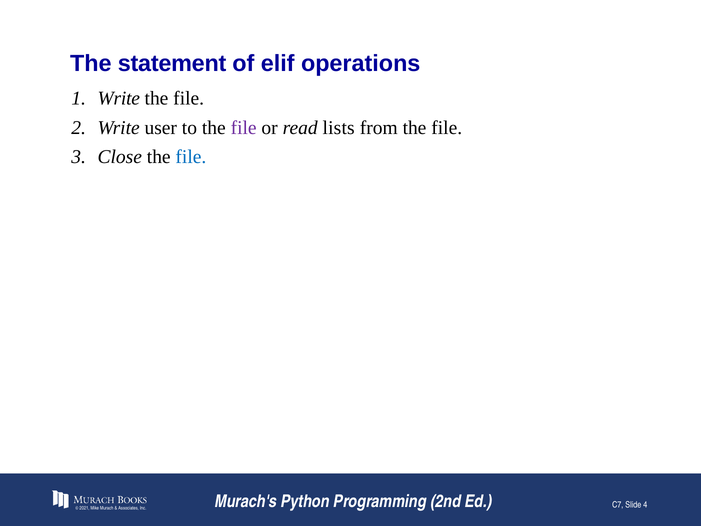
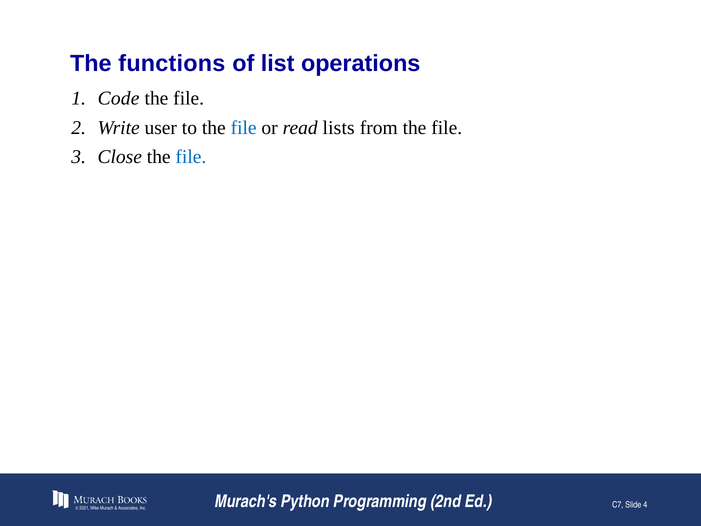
statement: statement -> functions (172, 64)
elif: elif -> list (278, 64)
Write: Write -> Code (119, 98)
file colour: purple -> blue (244, 128)
